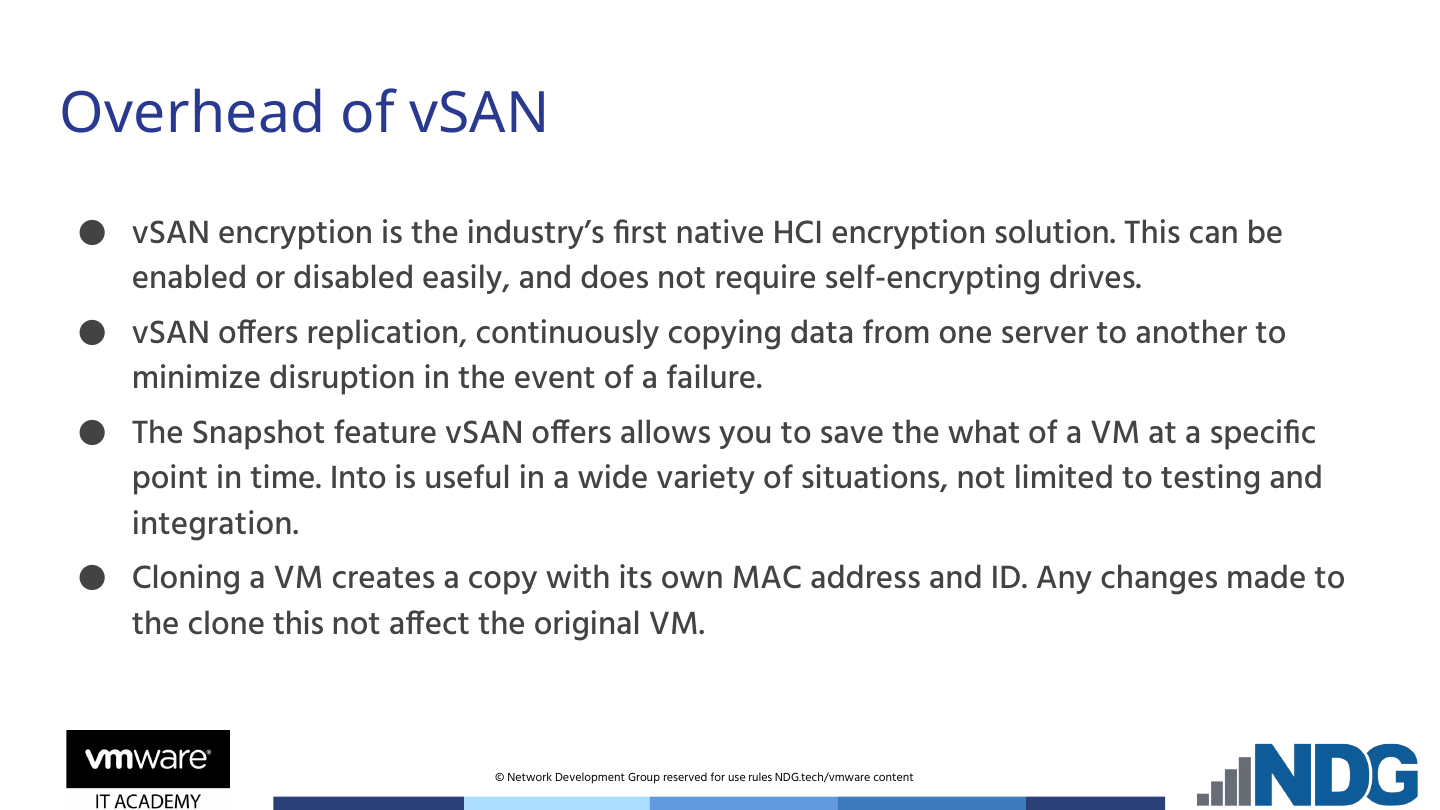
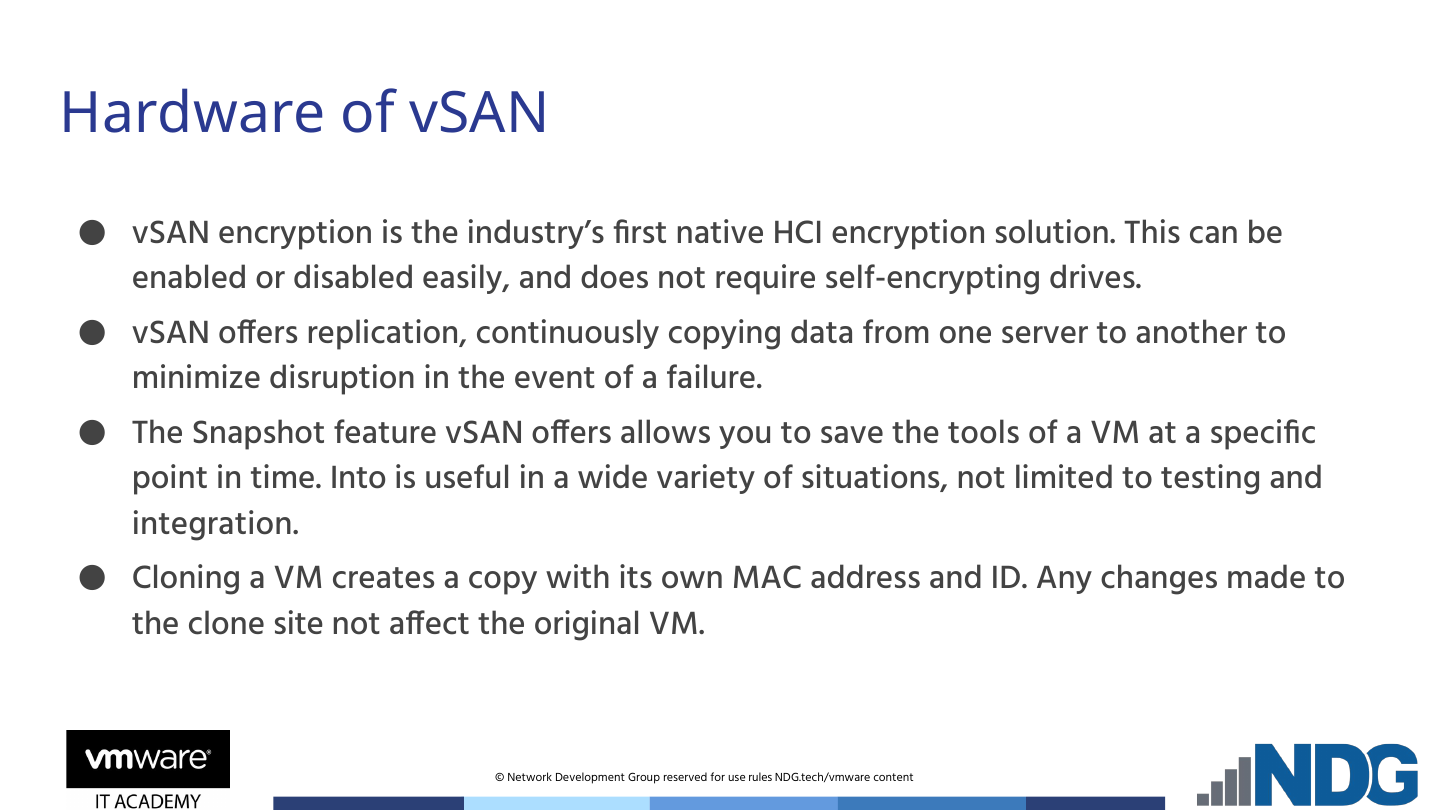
Overhead: Overhead -> Hardware (193, 114)
what: what -> tools (984, 433)
clone this: this -> site (299, 623)
